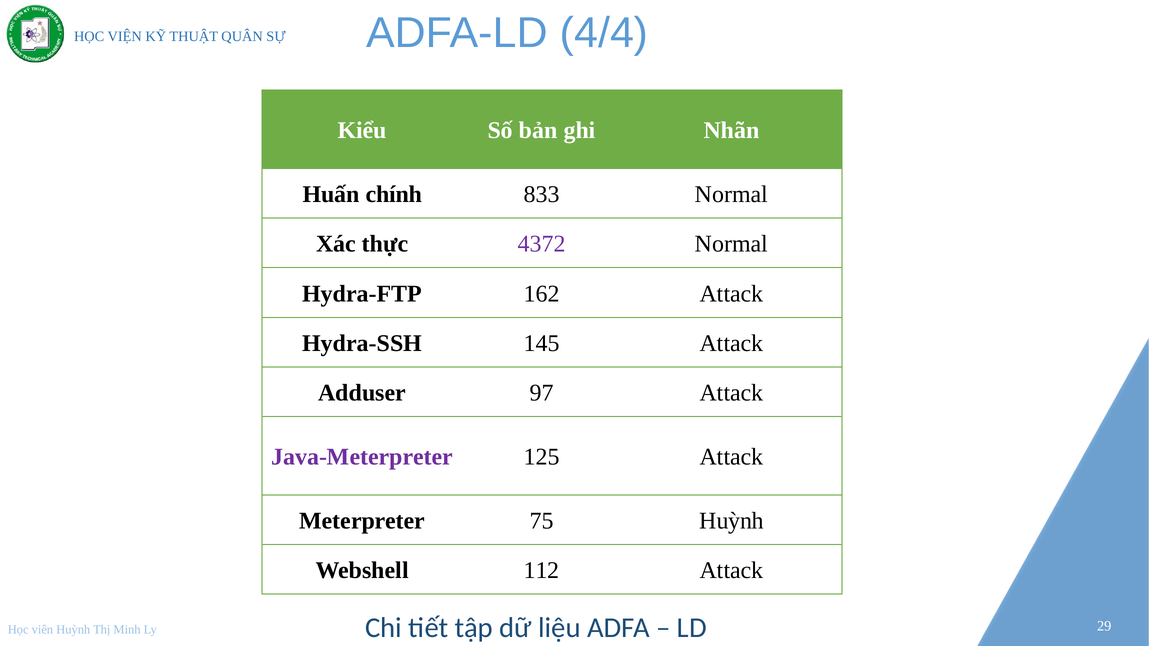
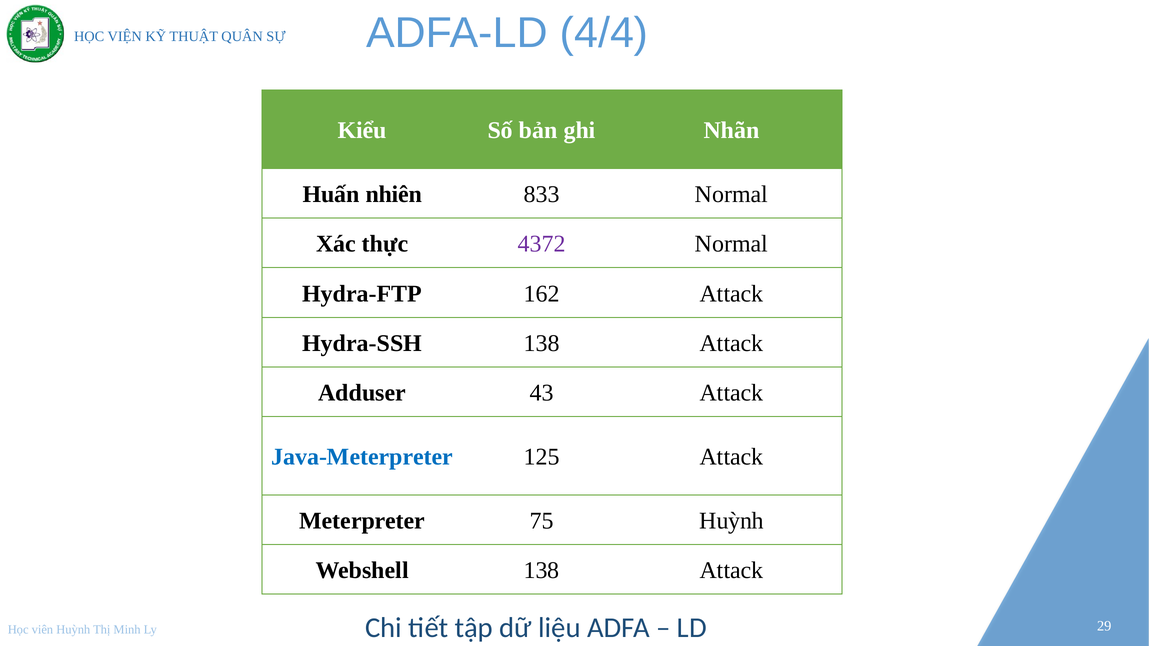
chính: chính -> nhiên (394, 195)
Hydra-SSH 145: 145 -> 138 (542, 343)
97: 97 -> 43 (542, 393)
Java-Meterpreter colour: purple -> blue (362, 457)
Webshell 112: 112 -> 138 (542, 571)
